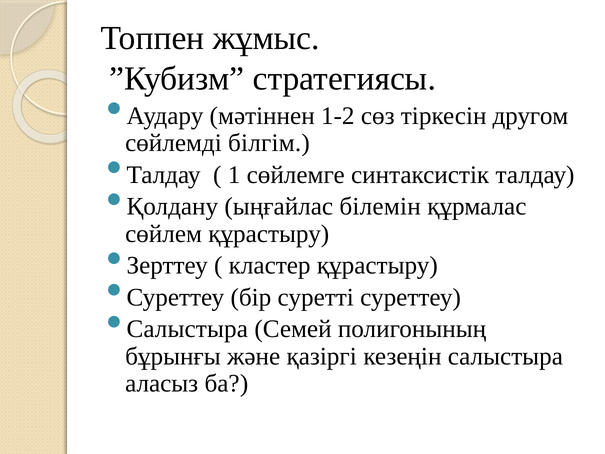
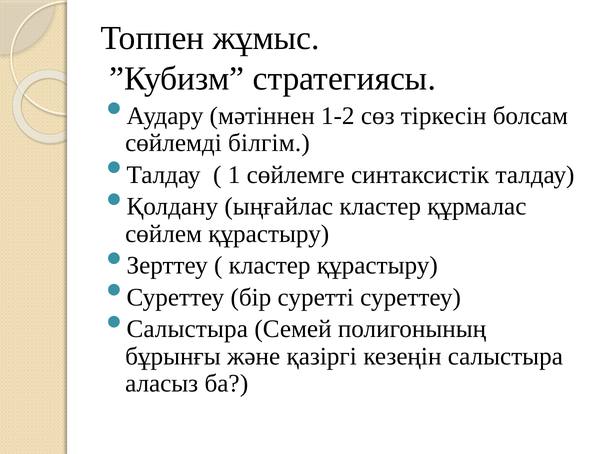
другом: другом -> болсам (530, 116)
ыңғайлас білемін: білемін -> кластер (380, 206)
